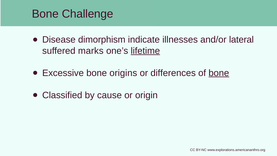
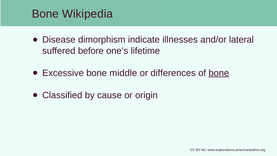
Challenge: Challenge -> Wikipedia (87, 14)
marks: marks -> before (91, 51)
lifetime underline: present -> none (145, 51)
origins: origins -> middle (123, 73)
